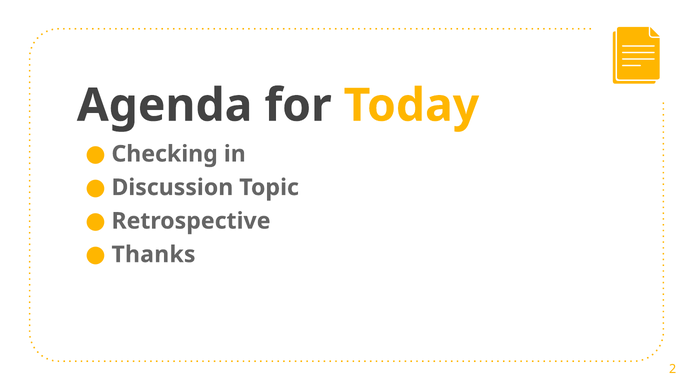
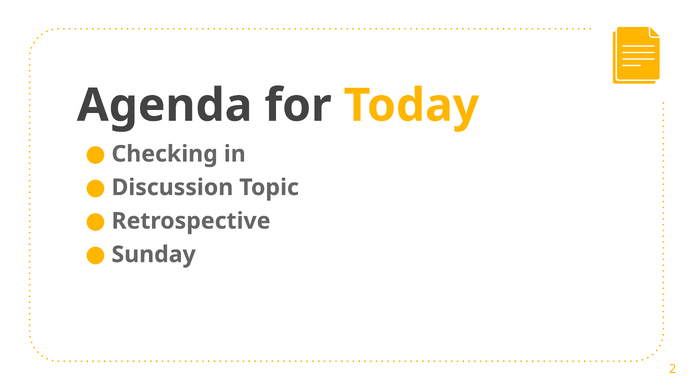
Thanks: Thanks -> Sunday (154, 254)
